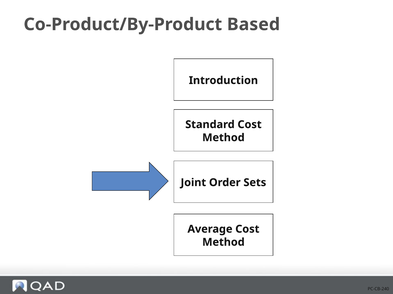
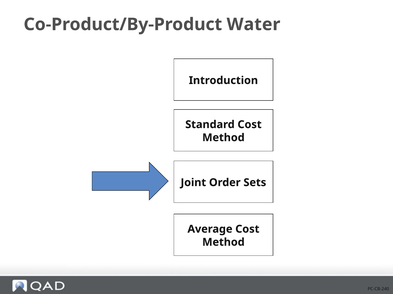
Based: Based -> Water (253, 24)
